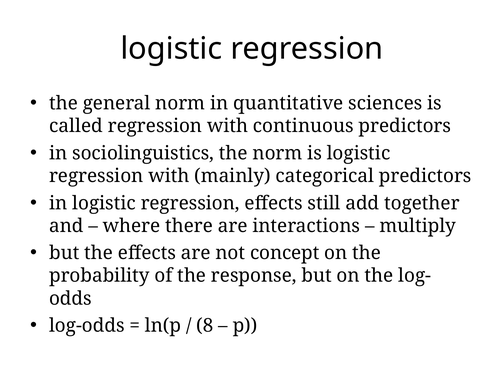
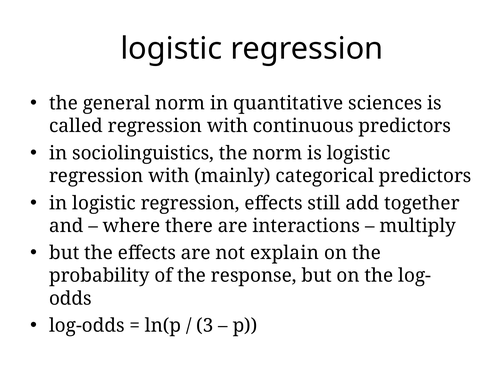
concept: concept -> explain (285, 253)
8: 8 -> 3 (205, 326)
